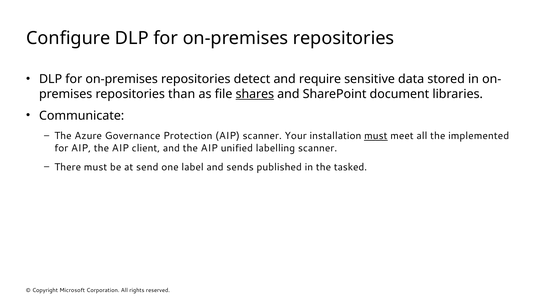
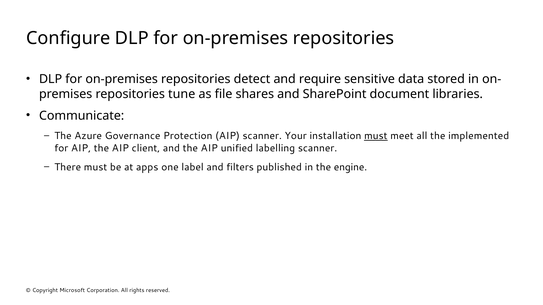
than: than -> tune (182, 94)
shares underline: present -> none (255, 94)
send: send -> apps (147, 167)
sends: sends -> filters (240, 167)
tasked: tasked -> engine (350, 167)
